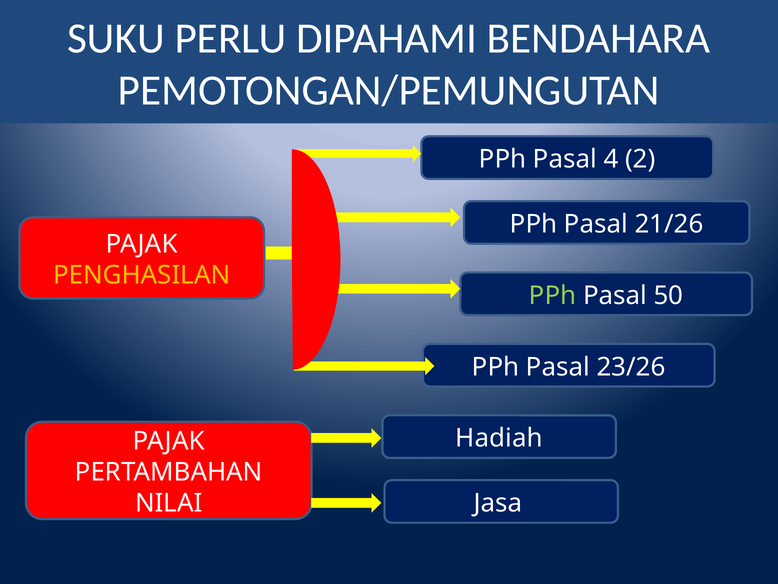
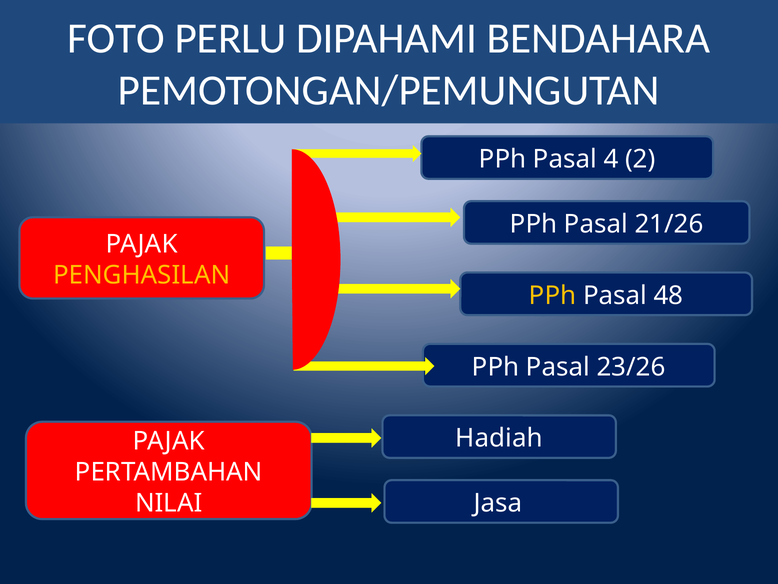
SUKU: SUKU -> FOTO (116, 39)
PPh colour: light green -> yellow (553, 295)
50: 50 -> 48 (668, 295)
